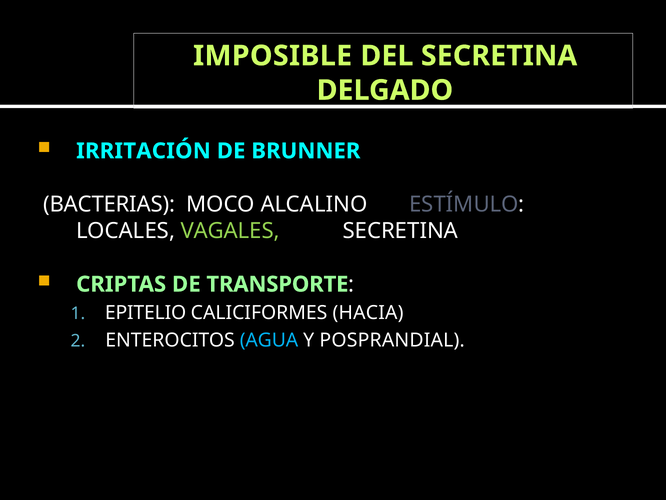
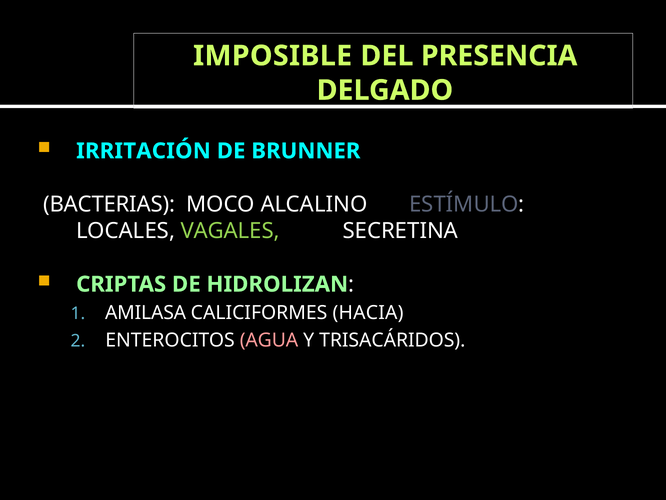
DEL SECRETINA: SECRETINA -> PRESENCIA (499, 56)
TRANSPORTE: TRANSPORTE -> HIDROLIZAN (277, 284)
EPITELIO: EPITELIO -> AMILASA (146, 313)
AGUA colour: light blue -> pink (269, 340)
POSPRANDIAL: POSPRANDIAL -> TRISACÁRIDOS (392, 340)
